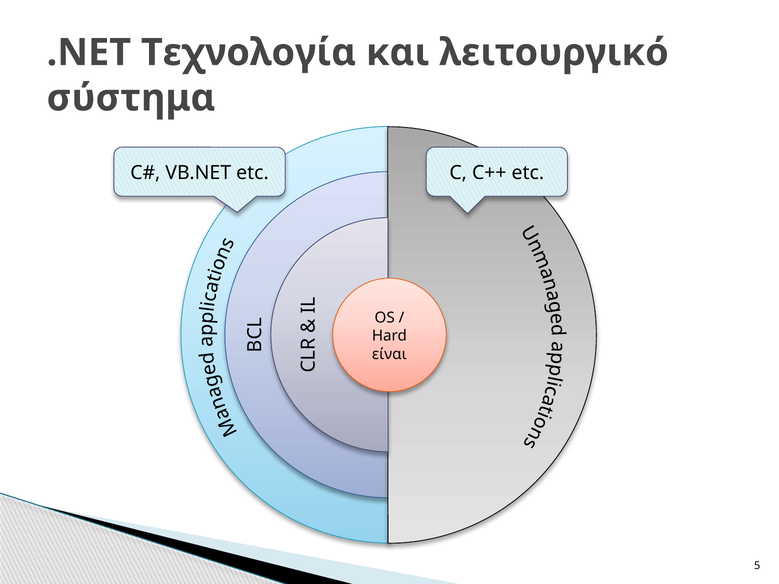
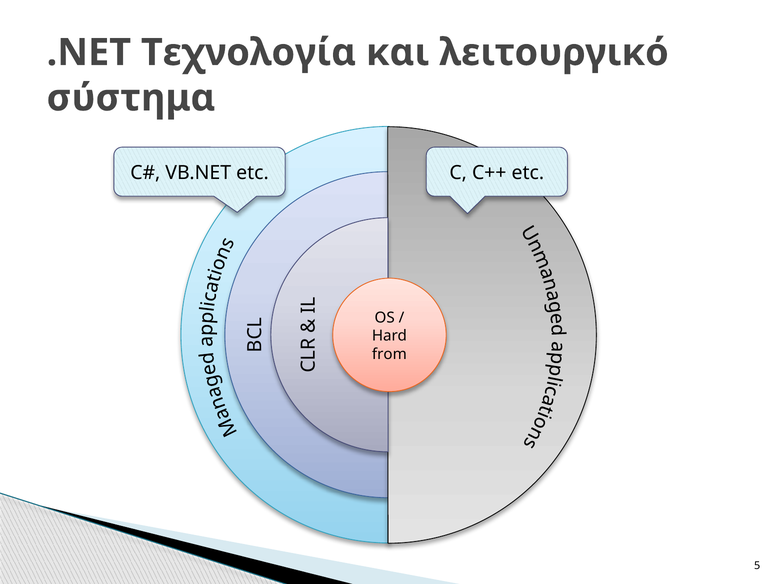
είναι: είναι -> from (389, 354)
